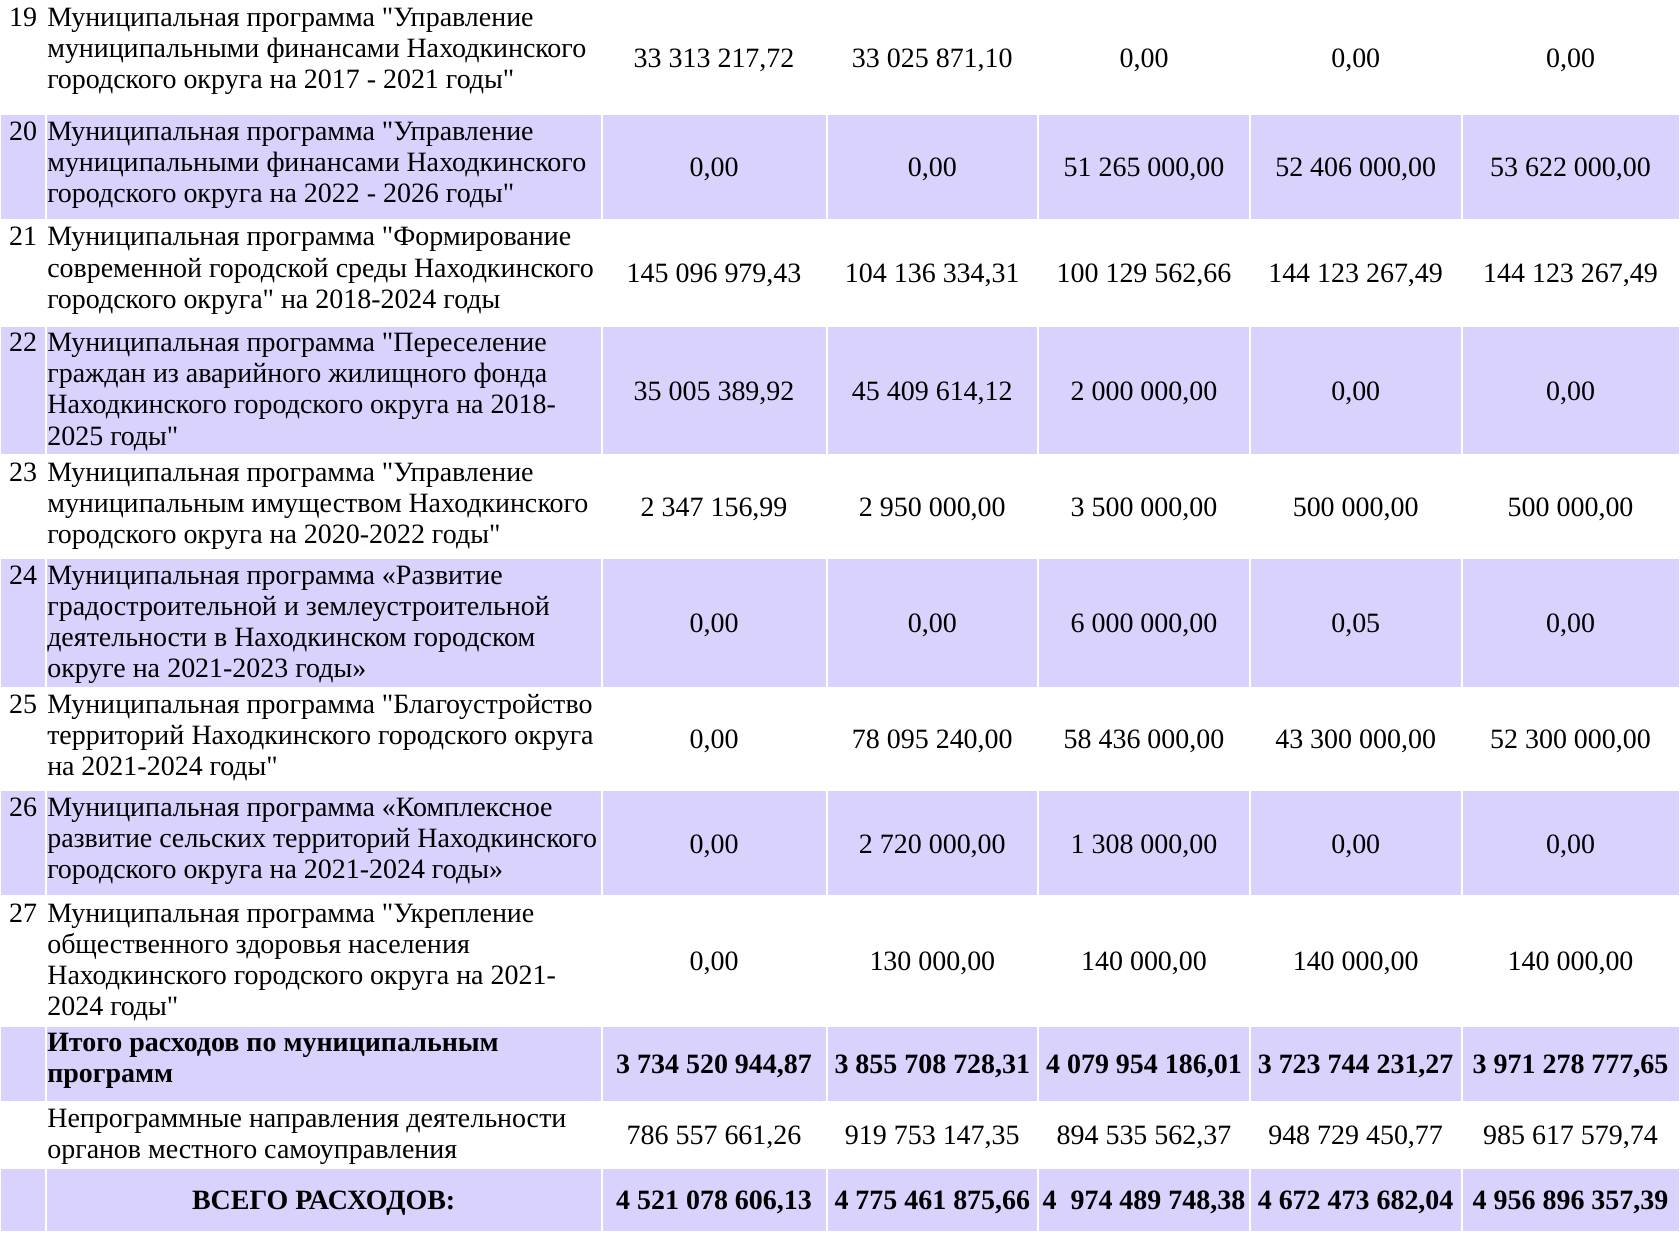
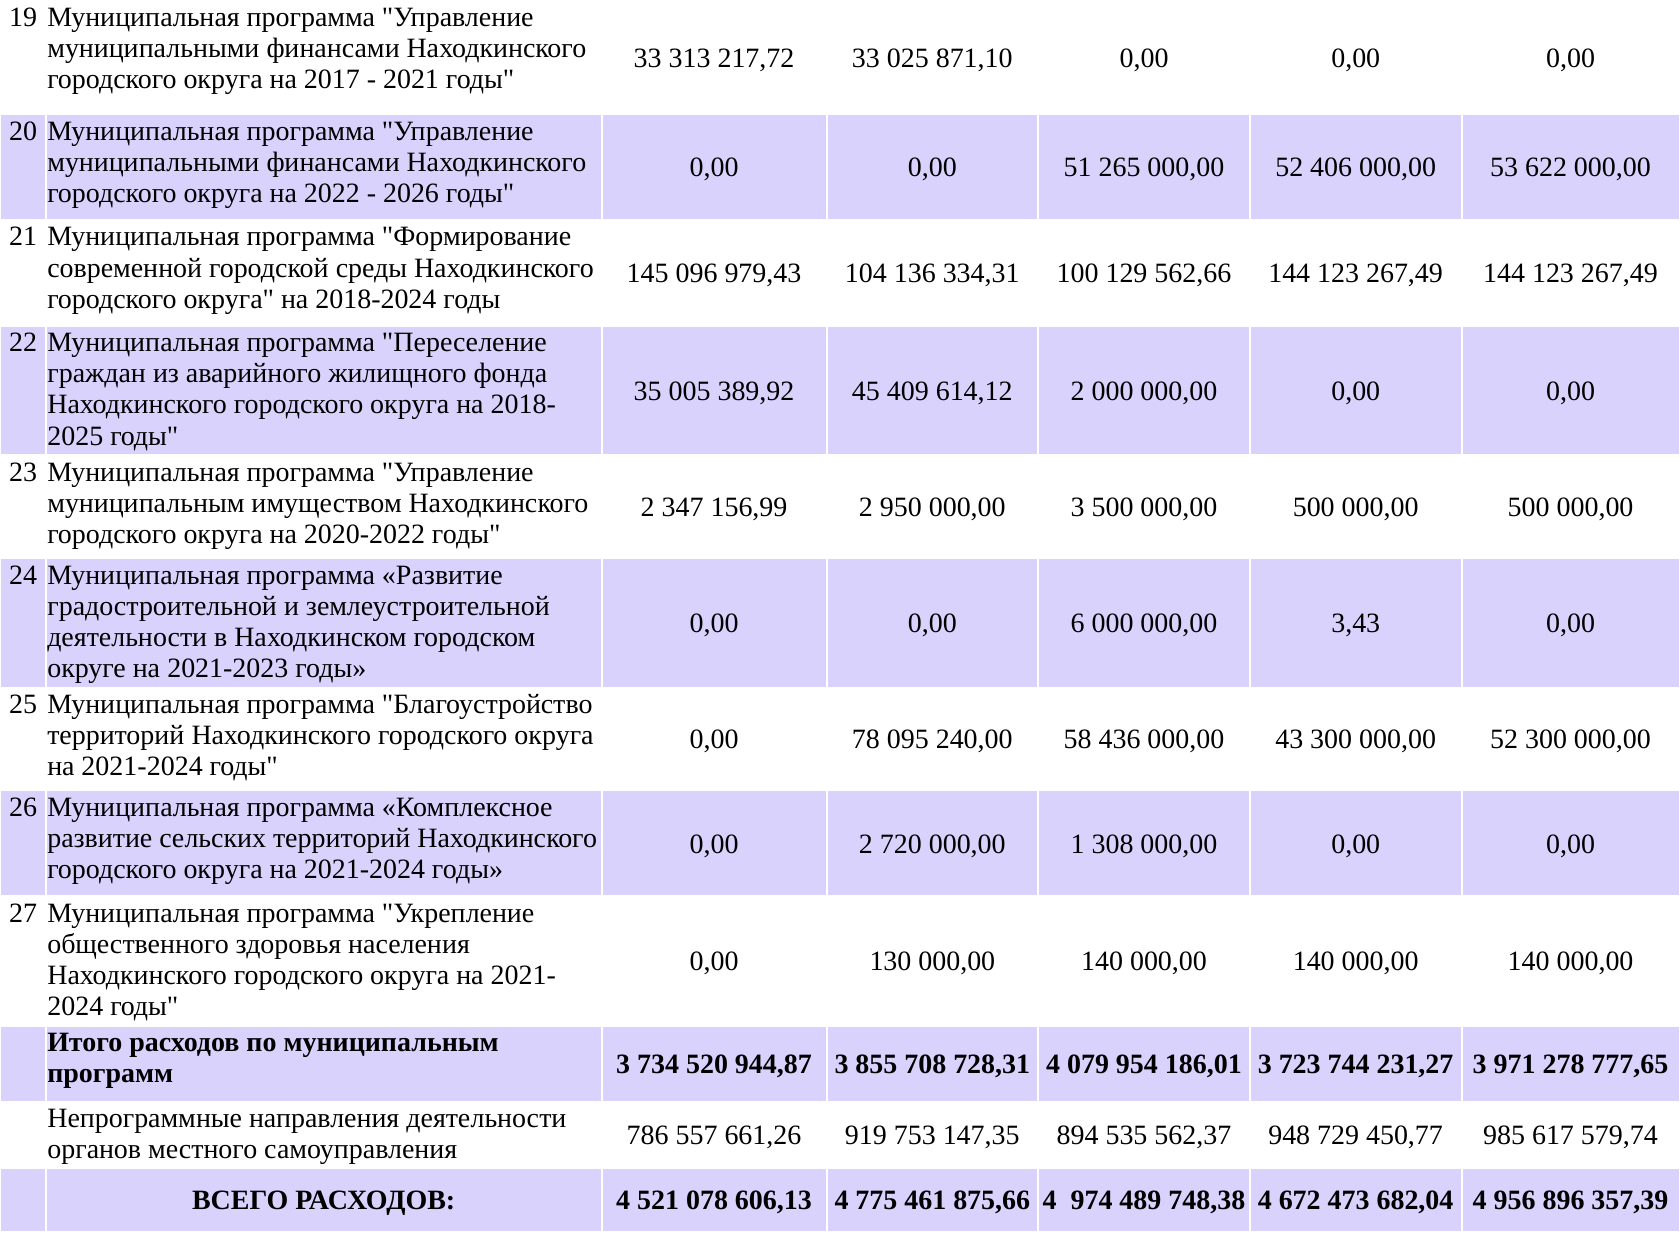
0,05: 0,05 -> 3,43 (1356, 624)
